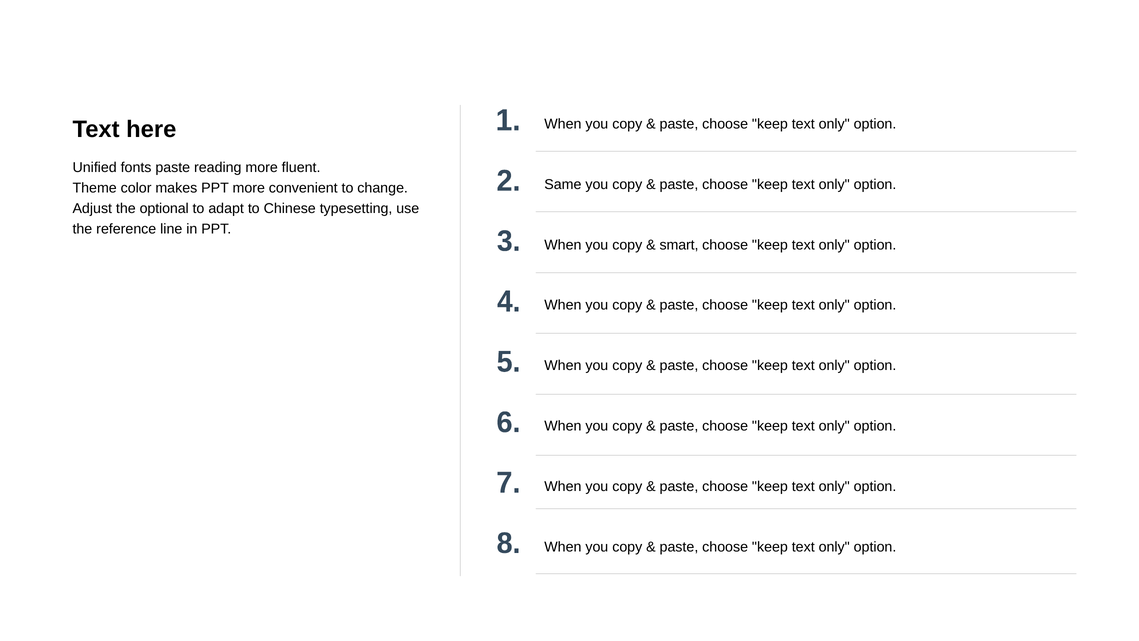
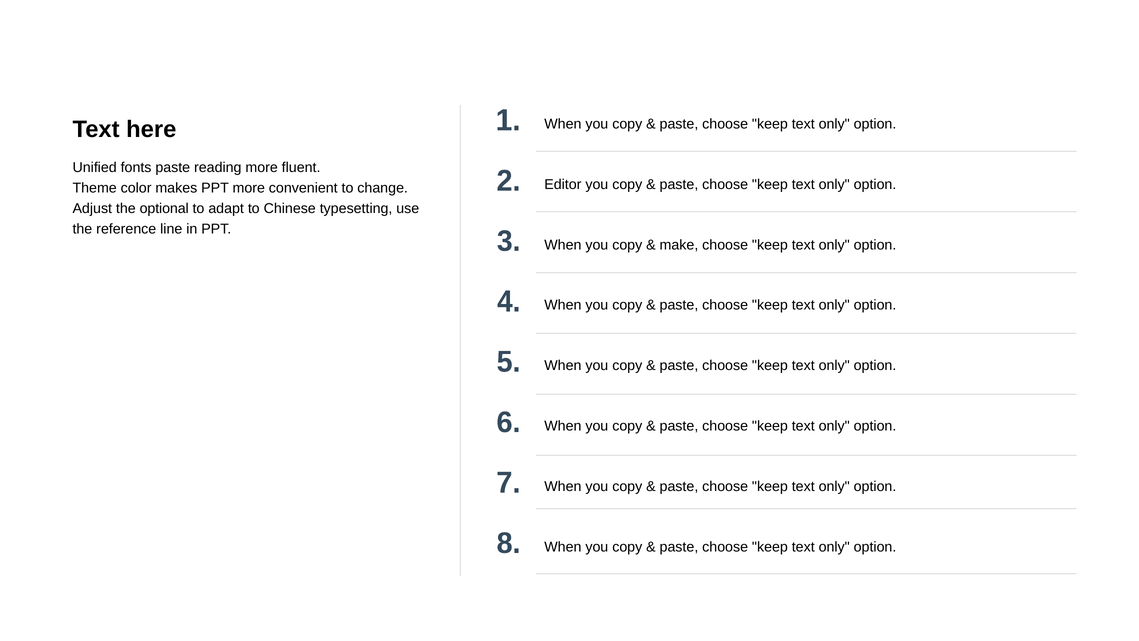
Same: Same -> Editor (563, 184)
smart: smart -> make (679, 245)
